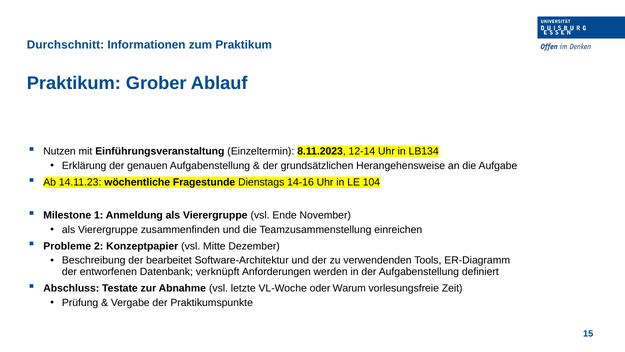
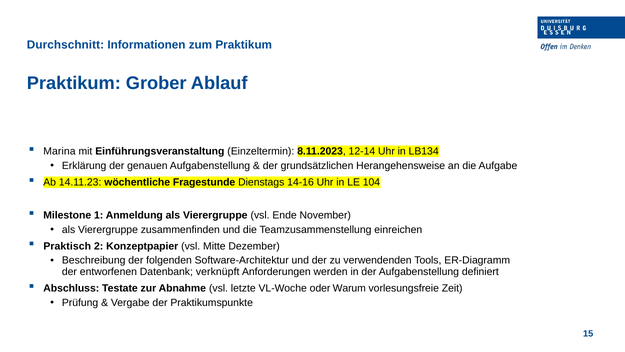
Nutzen: Nutzen -> Marina (59, 151)
Probleme: Probleme -> Praktisch (67, 246)
bearbeitet: bearbeitet -> folgenden (169, 260)
